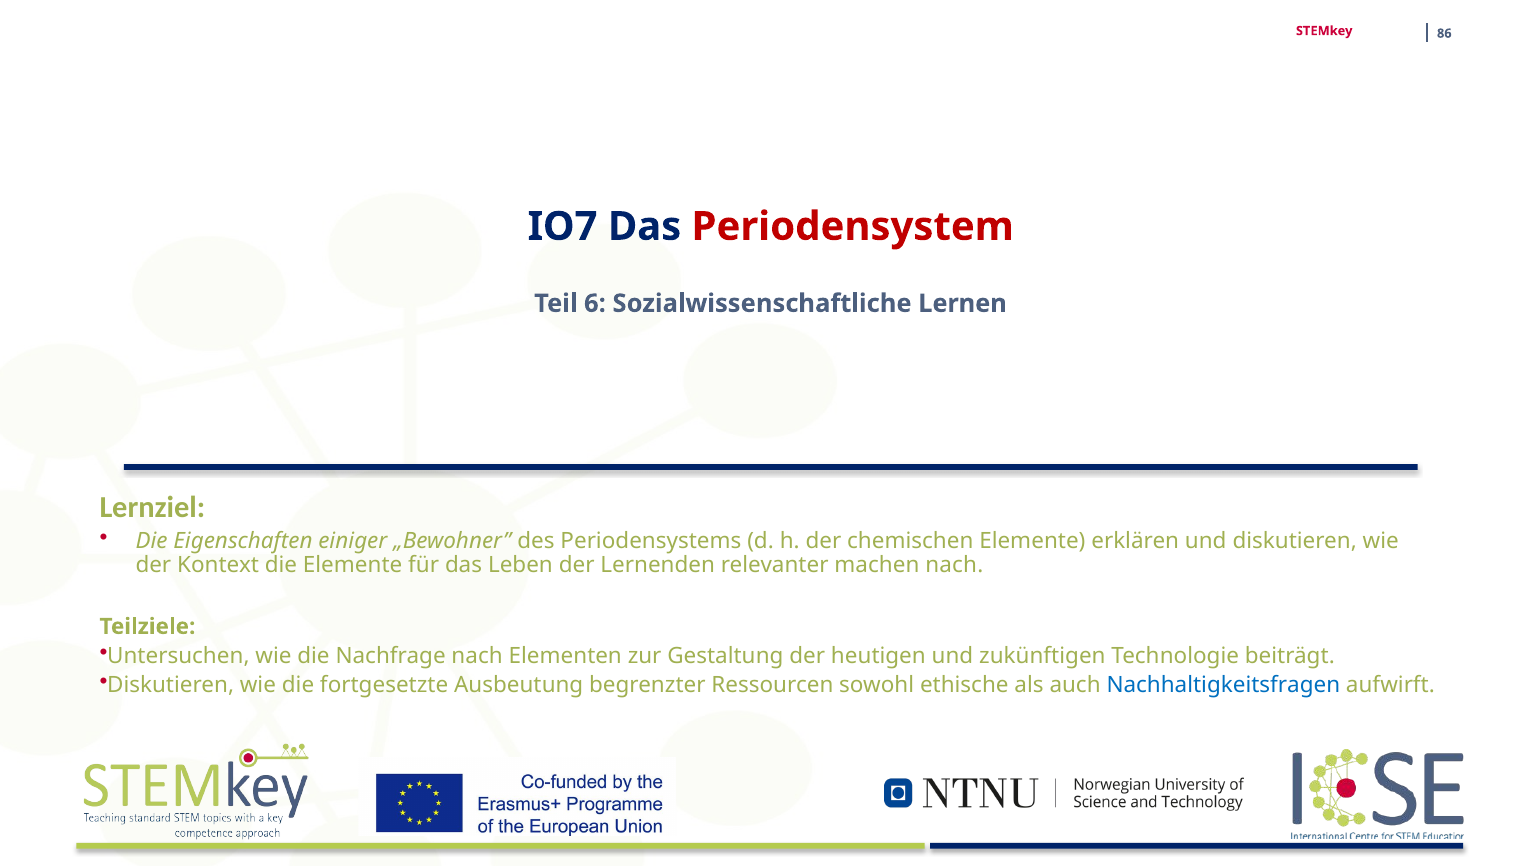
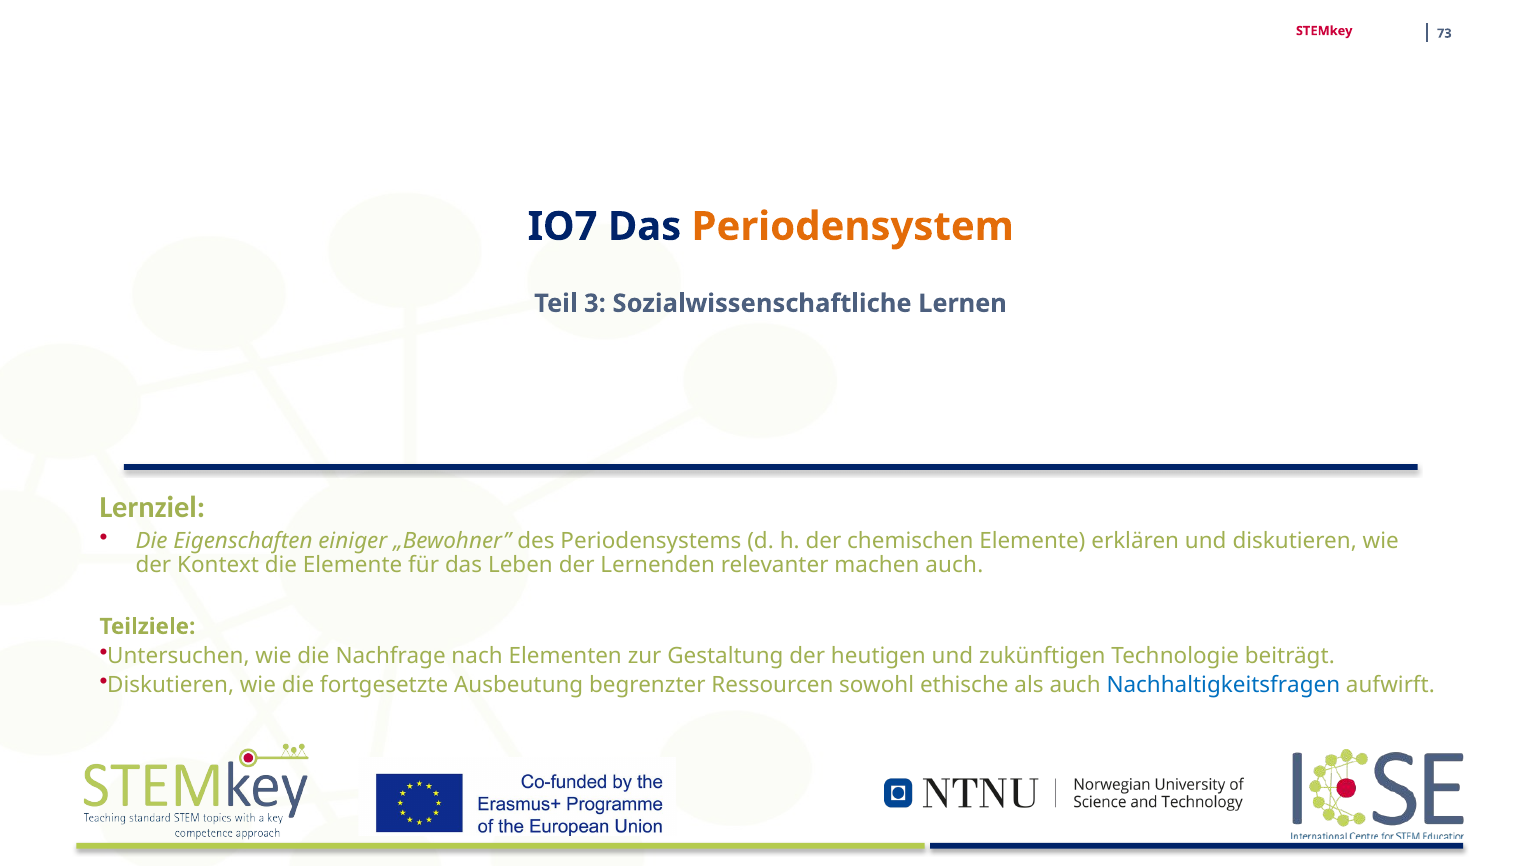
86: 86 -> 73 (1444, 33)
Periodensystem colour: red -> orange (853, 226)
6: 6 -> 3 (595, 303)
machen nach: nach -> auch (954, 565)
